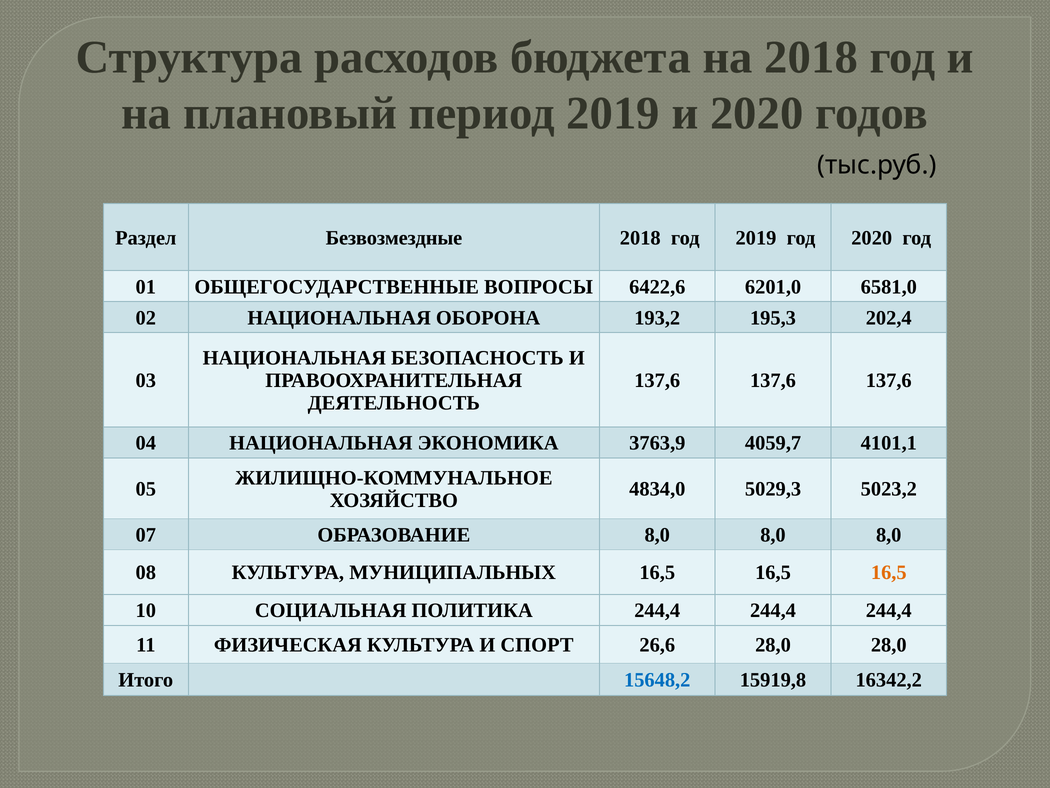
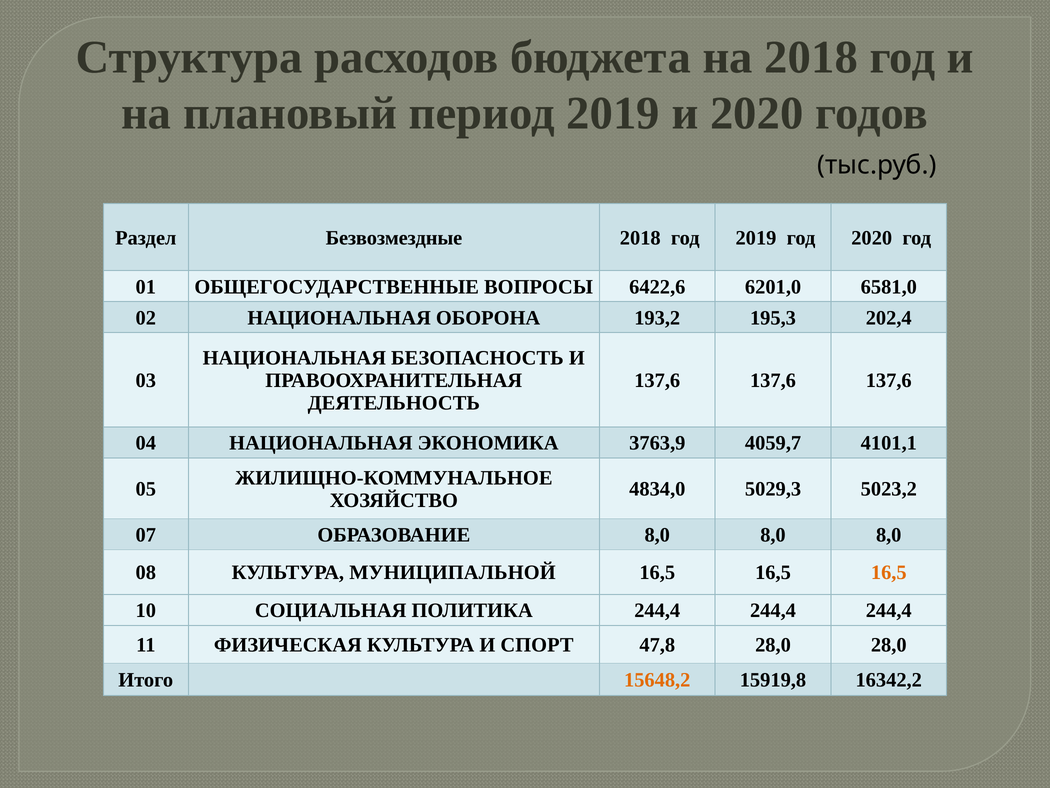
МУНИЦИПАЛЬНЫХ: МУНИЦИПАЛЬНЫХ -> МУНИЦИПАЛЬНОЙ (452, 572)
26,6: 26,6 -> 47,8 (657, 644)
15648,2 colour: blue -> orange (657, 680)
